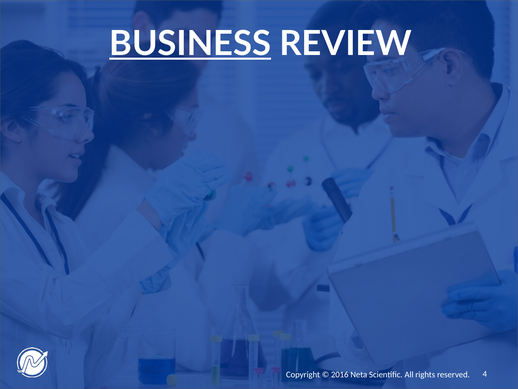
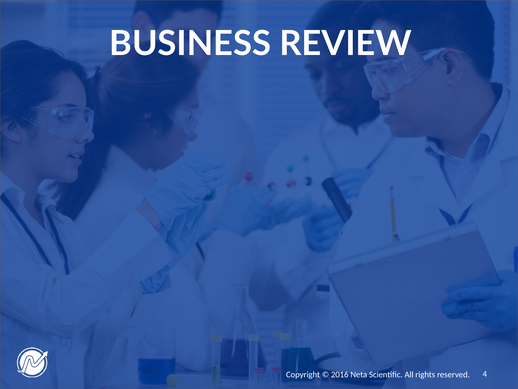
BUSINESS underline: present -> none (190, 44)
